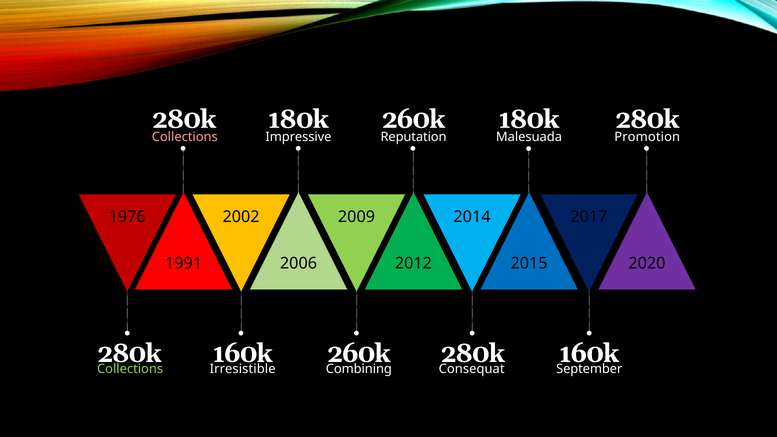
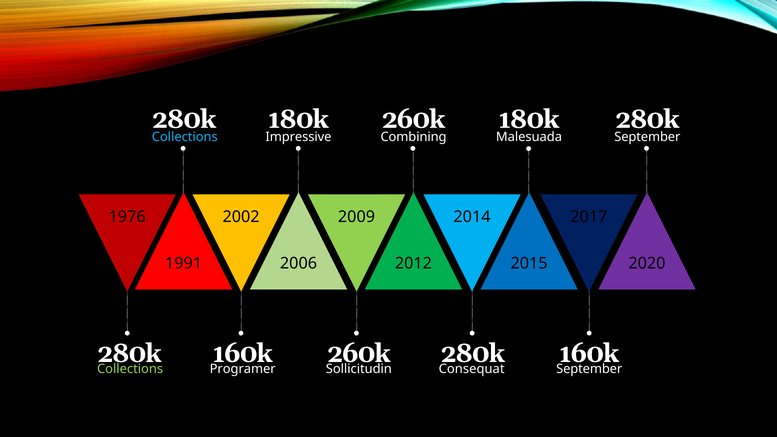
Collections colour: pink -> light blue (185, 137)
Reputation: Reputation -> Combining (414, 137)
Promotion: Promotion -> September (647, 137)
Irresistible: Irresistible -> Programer (243, 369)
Combining: Combining -> Sollicitudin (359, 369)
